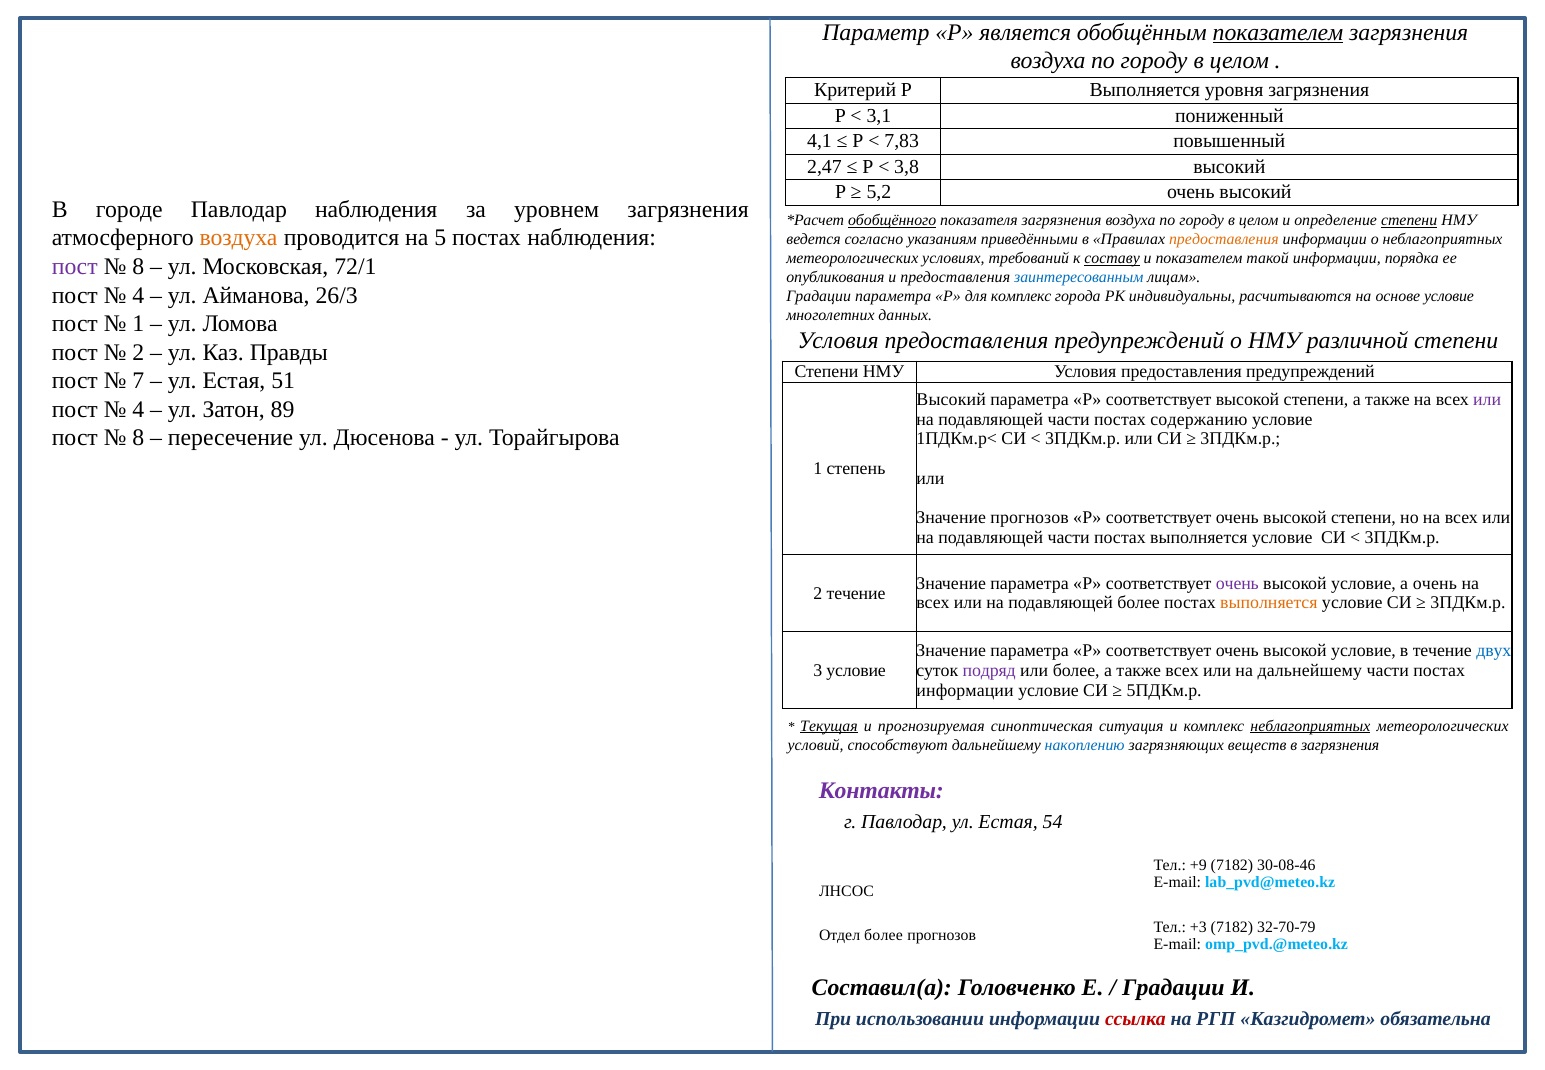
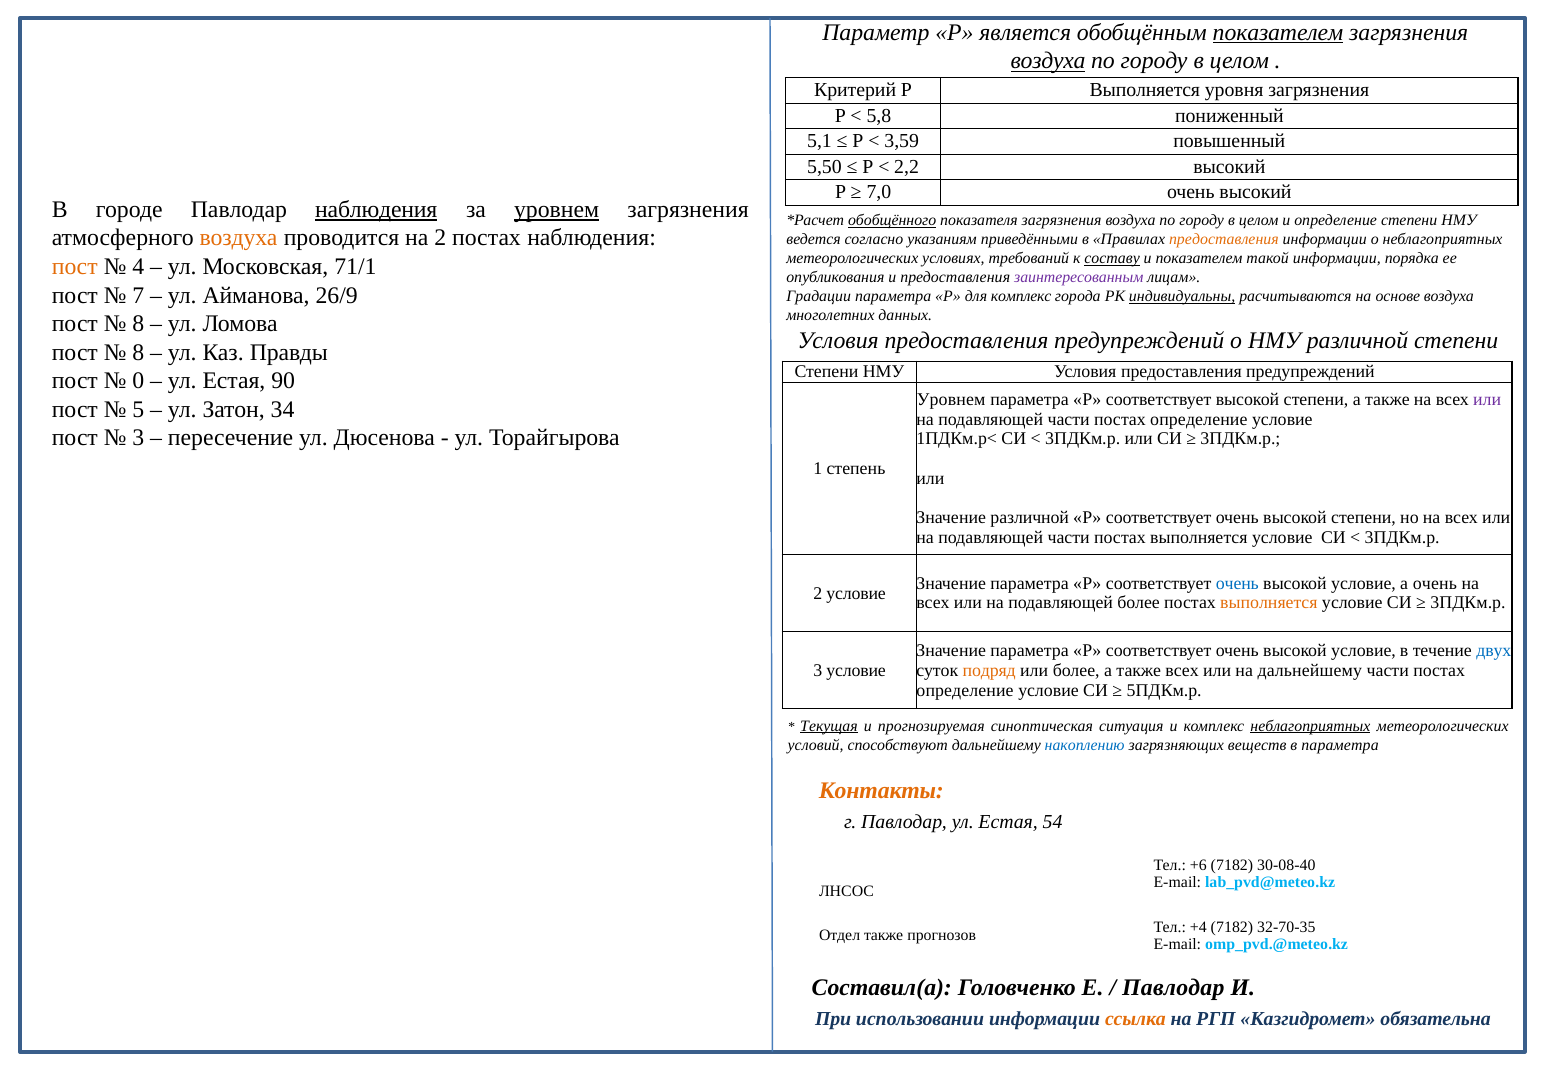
воздуха underline: none -> present (1048, 61)
3,1: 3,1 -> 5,8 (879, 116)
4,1: 4,1 -> 5,1 (820, 141)
7,83: 7,83 -> 3,59 (902, 141)
2,47: 2,47 -> 5,50 (824, 167)
3,8: 3,8 -> 2,2 (907, 167)
5,2: 5,2 -> 7,0 (879, 192)
наблюдения underline: none -> present (376, 210)
уровнем underline: none -> present (557, 210)
степени underline: present -> none (1409, 221)
на 5: 5 -> 2 (440, 238)
пост colour: purple -> orange (75, 267)
8: 8 -> 4 (138, 267)
72/1: 72/1 -> 71/1 (355, 267)
заинтересованным colour: blue -> purple (1079, 277)
4: 4 -> 7 (138, 295)
26/3: 26/3 -> 26/9 (337, 295)
индивидуальны underline: none -> present (1182, 296)
основе условие: условие -> воздуха (1449, 296)
1: 1 -> 8 (138, 324)
2: 2 -> 8 (138, 352)
7: 7 -> 0 (138, 381)
51: 51 -> 90 (283, 381)
Высокий: Высокий -> Уровнем (951, 399)
4: 4 -> 5 (138, 409)
89: 89 -> 34 (283, 409)
подавляющей части постах содержанию: содержанию -> определение (1199, 419)
8: 8 -> 3 (138, 438)
Значение прогнозов: прогнозов -> различной (1030, 518)
очень colour: purple -> blue (1237, 583)
2 течение: течение -> условие (856, 593)
подряд colour: purple -> orange (989, 670)
информации: информации -> определение (965, 690)
в загрязнения: загрязнения -> параметра (1340, 745)
Контакты colour: purple -> orange (881, 790)
+9: +9 -> +6 (1198, 865)
30-08-46: 30-08-46 -> 30-08-40 (1286, 865)
+3: +3 -> +4 (1198, 927)
32-70-79: 32-70-79 -> 32-70-35 (1286, 927)
Отдел более: более -> также (884, 935)
Градации: Градации -> Павлодар (1173, 988)
ссылка colour: red -> orange (1135, 1019)
